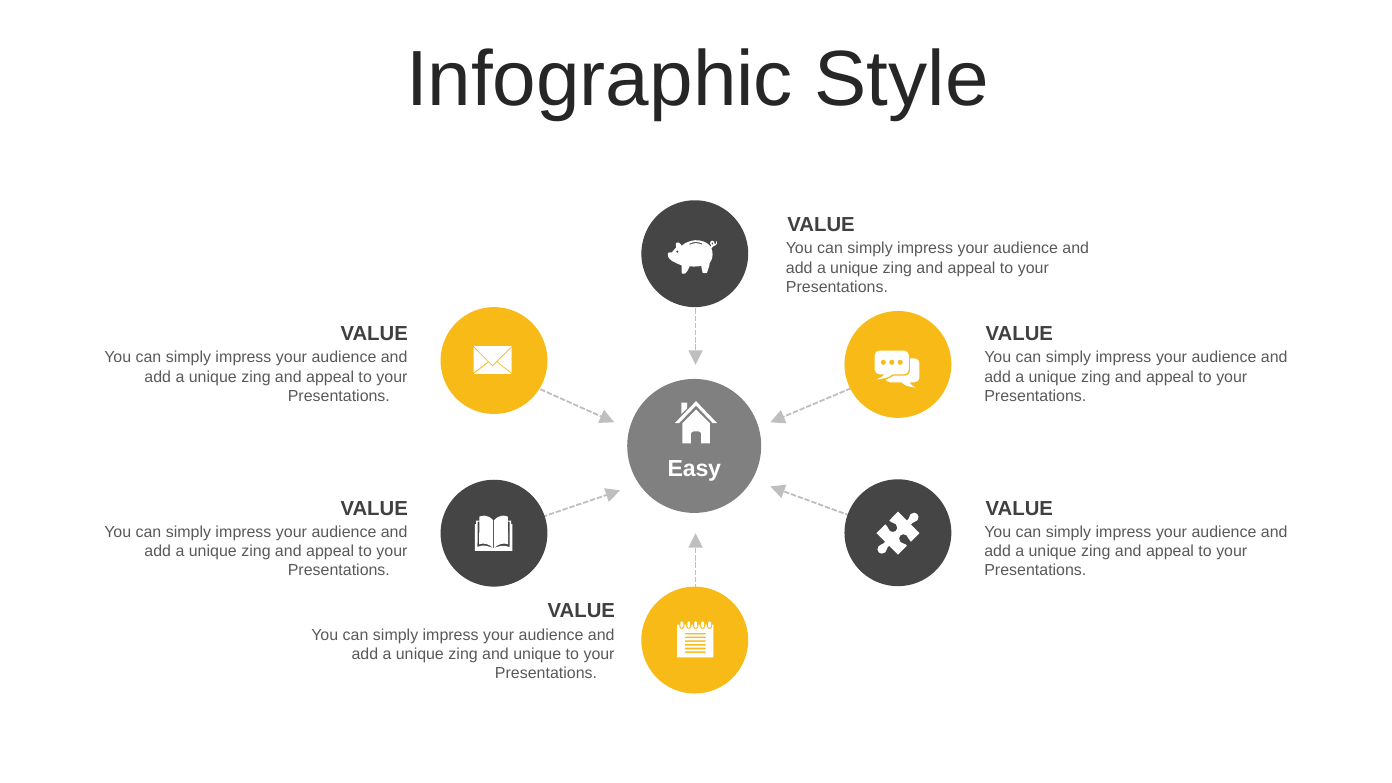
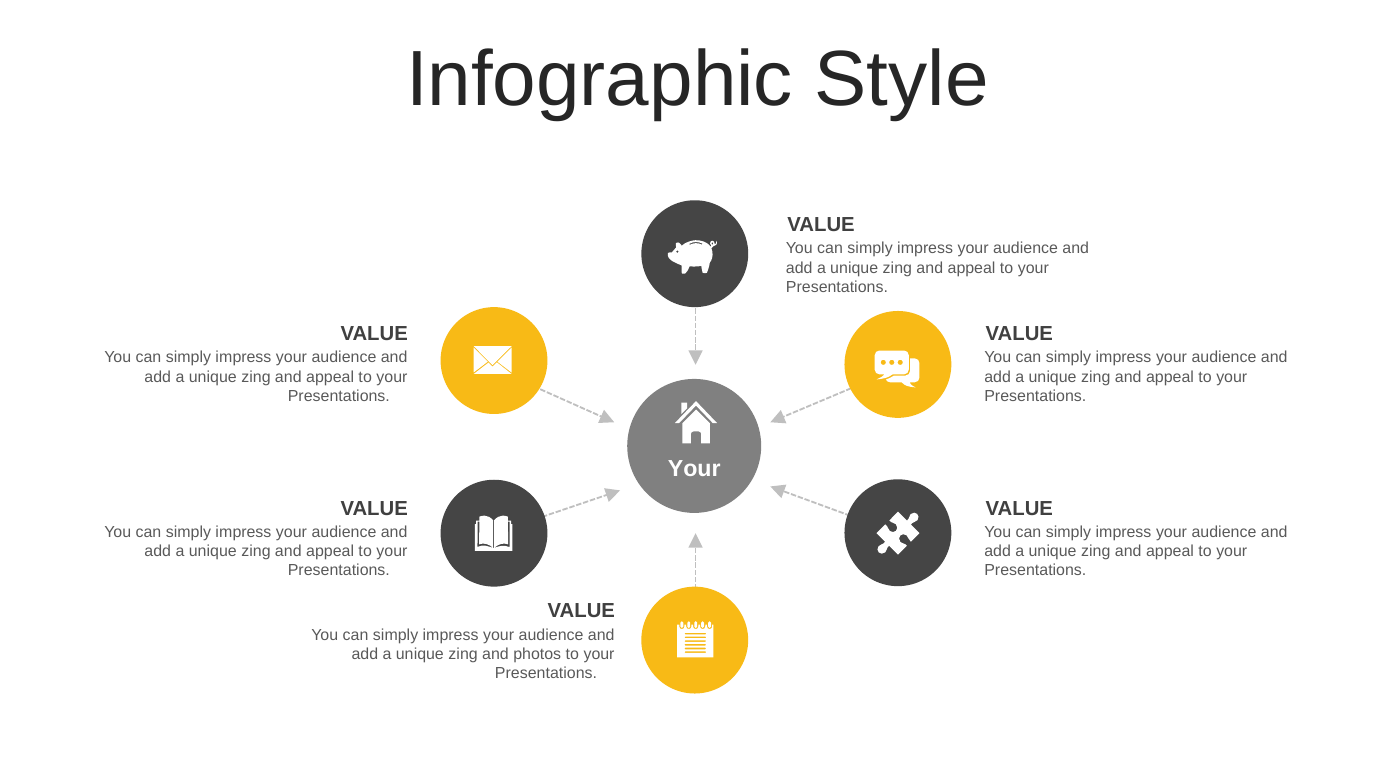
Easy: Easy -> Your (694, 469)
and unique: unique -> photos (537, 654)
